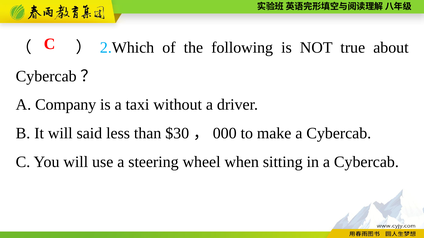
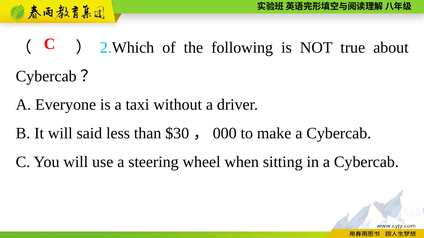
Company: Company -> Everyone (66, 105)
